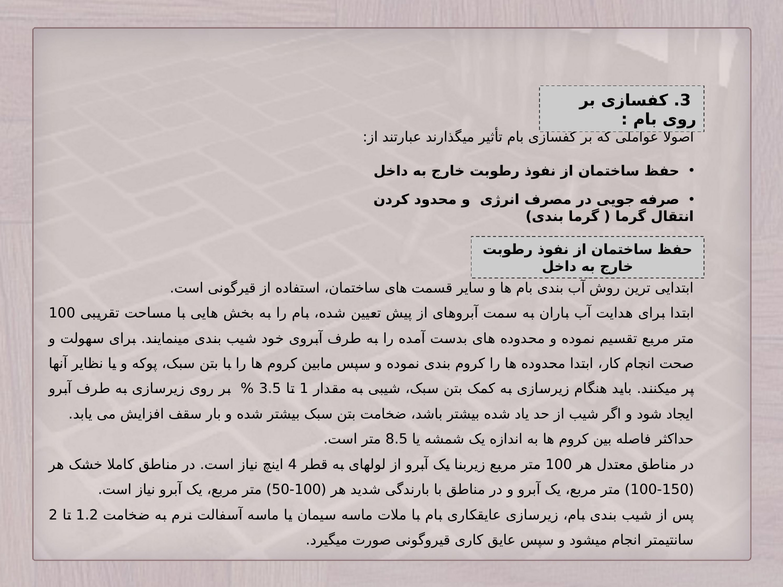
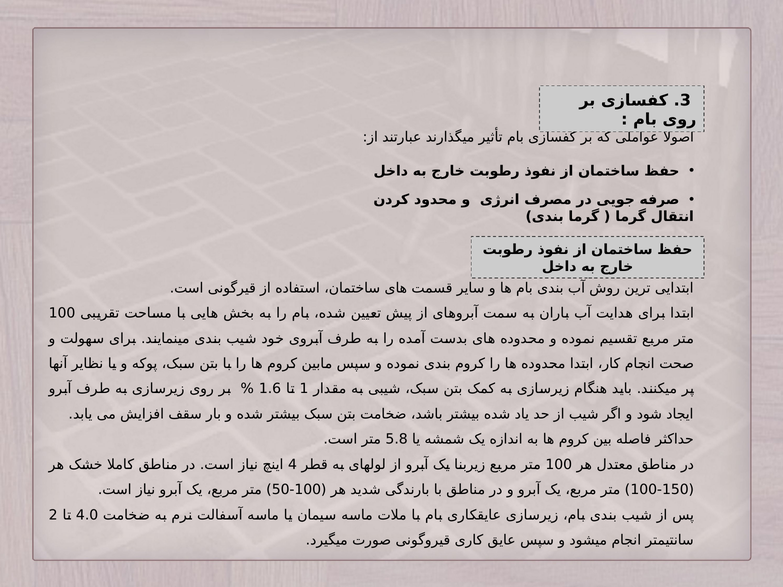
3.5: 3.5 -> 1.6 (270, 389)
8.5: 8.5 -> 5.8 (397, 440)
1.2: 1.2 -> 4.0 (87, 515)
